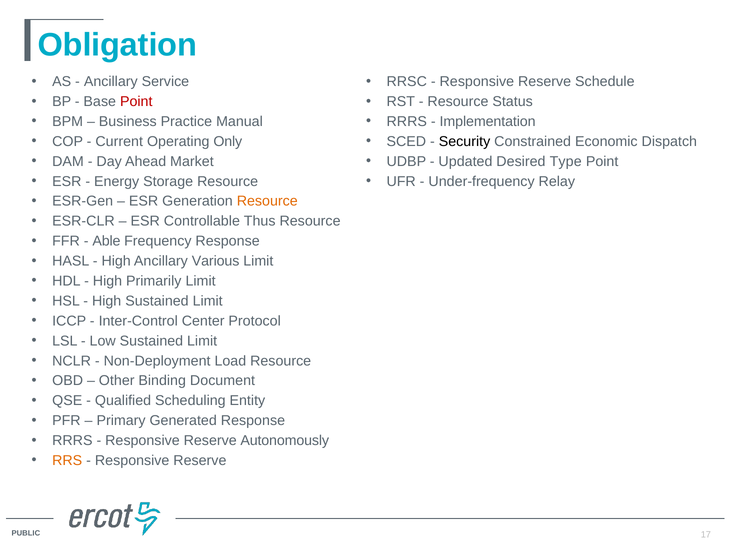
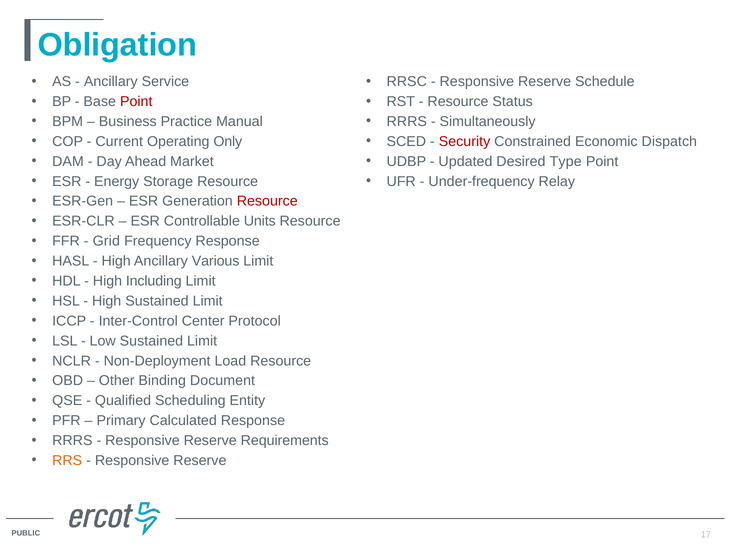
Implementation: Implementation -> Simultaneously (488, 121)
Security colour: black -> red (465, 141)
Resource colour: orange -> red (267, 201)
Thus: Thus -> Units (260, 221)
Able: Able -> Grid (106, 241)
Primarily: Primarily -> Including (154, 281)
Generated: Generated -> Calculated (183, 421)
Autonomously: Autonomously -> Requirements (285, 441)
